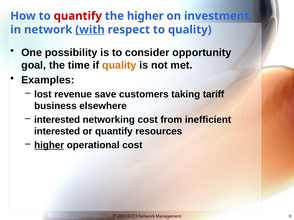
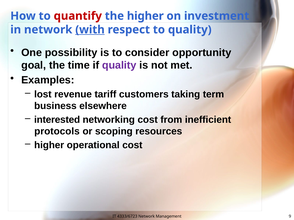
quality colour: orange -> purple (119, 65)
save: save -> tariff (105, 94)
tariff: tariff -> term (213, 94)
interested: interested -> protocols (57, 132)
or quantify: quantify -> scoping (114, 132)
higher underline: present -> none (49, 145)
